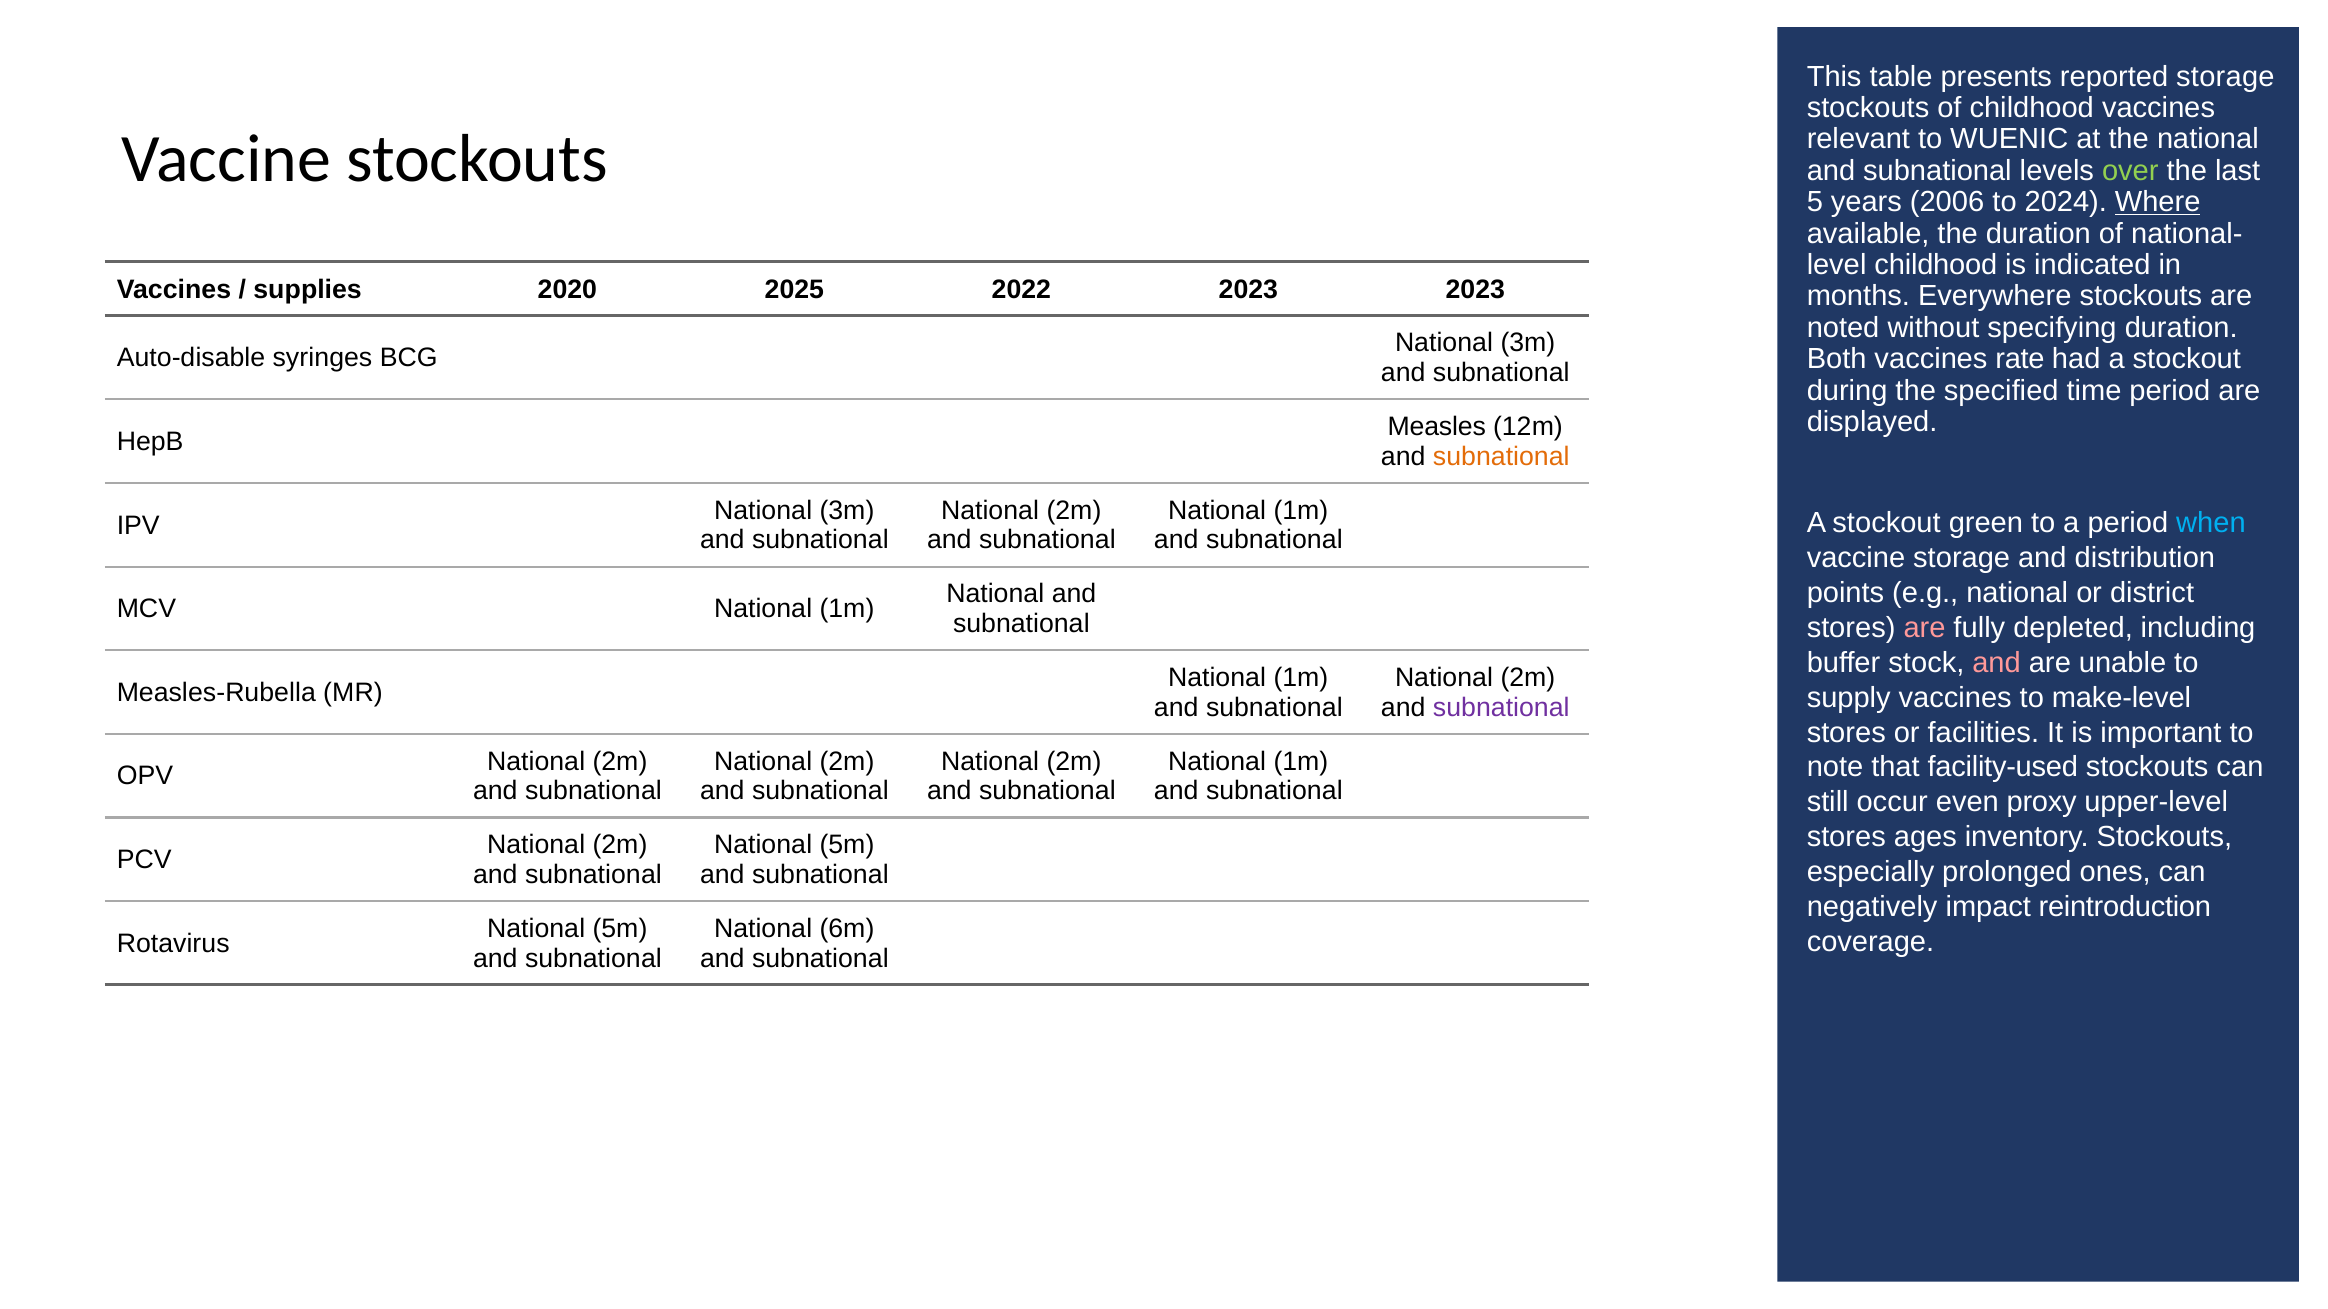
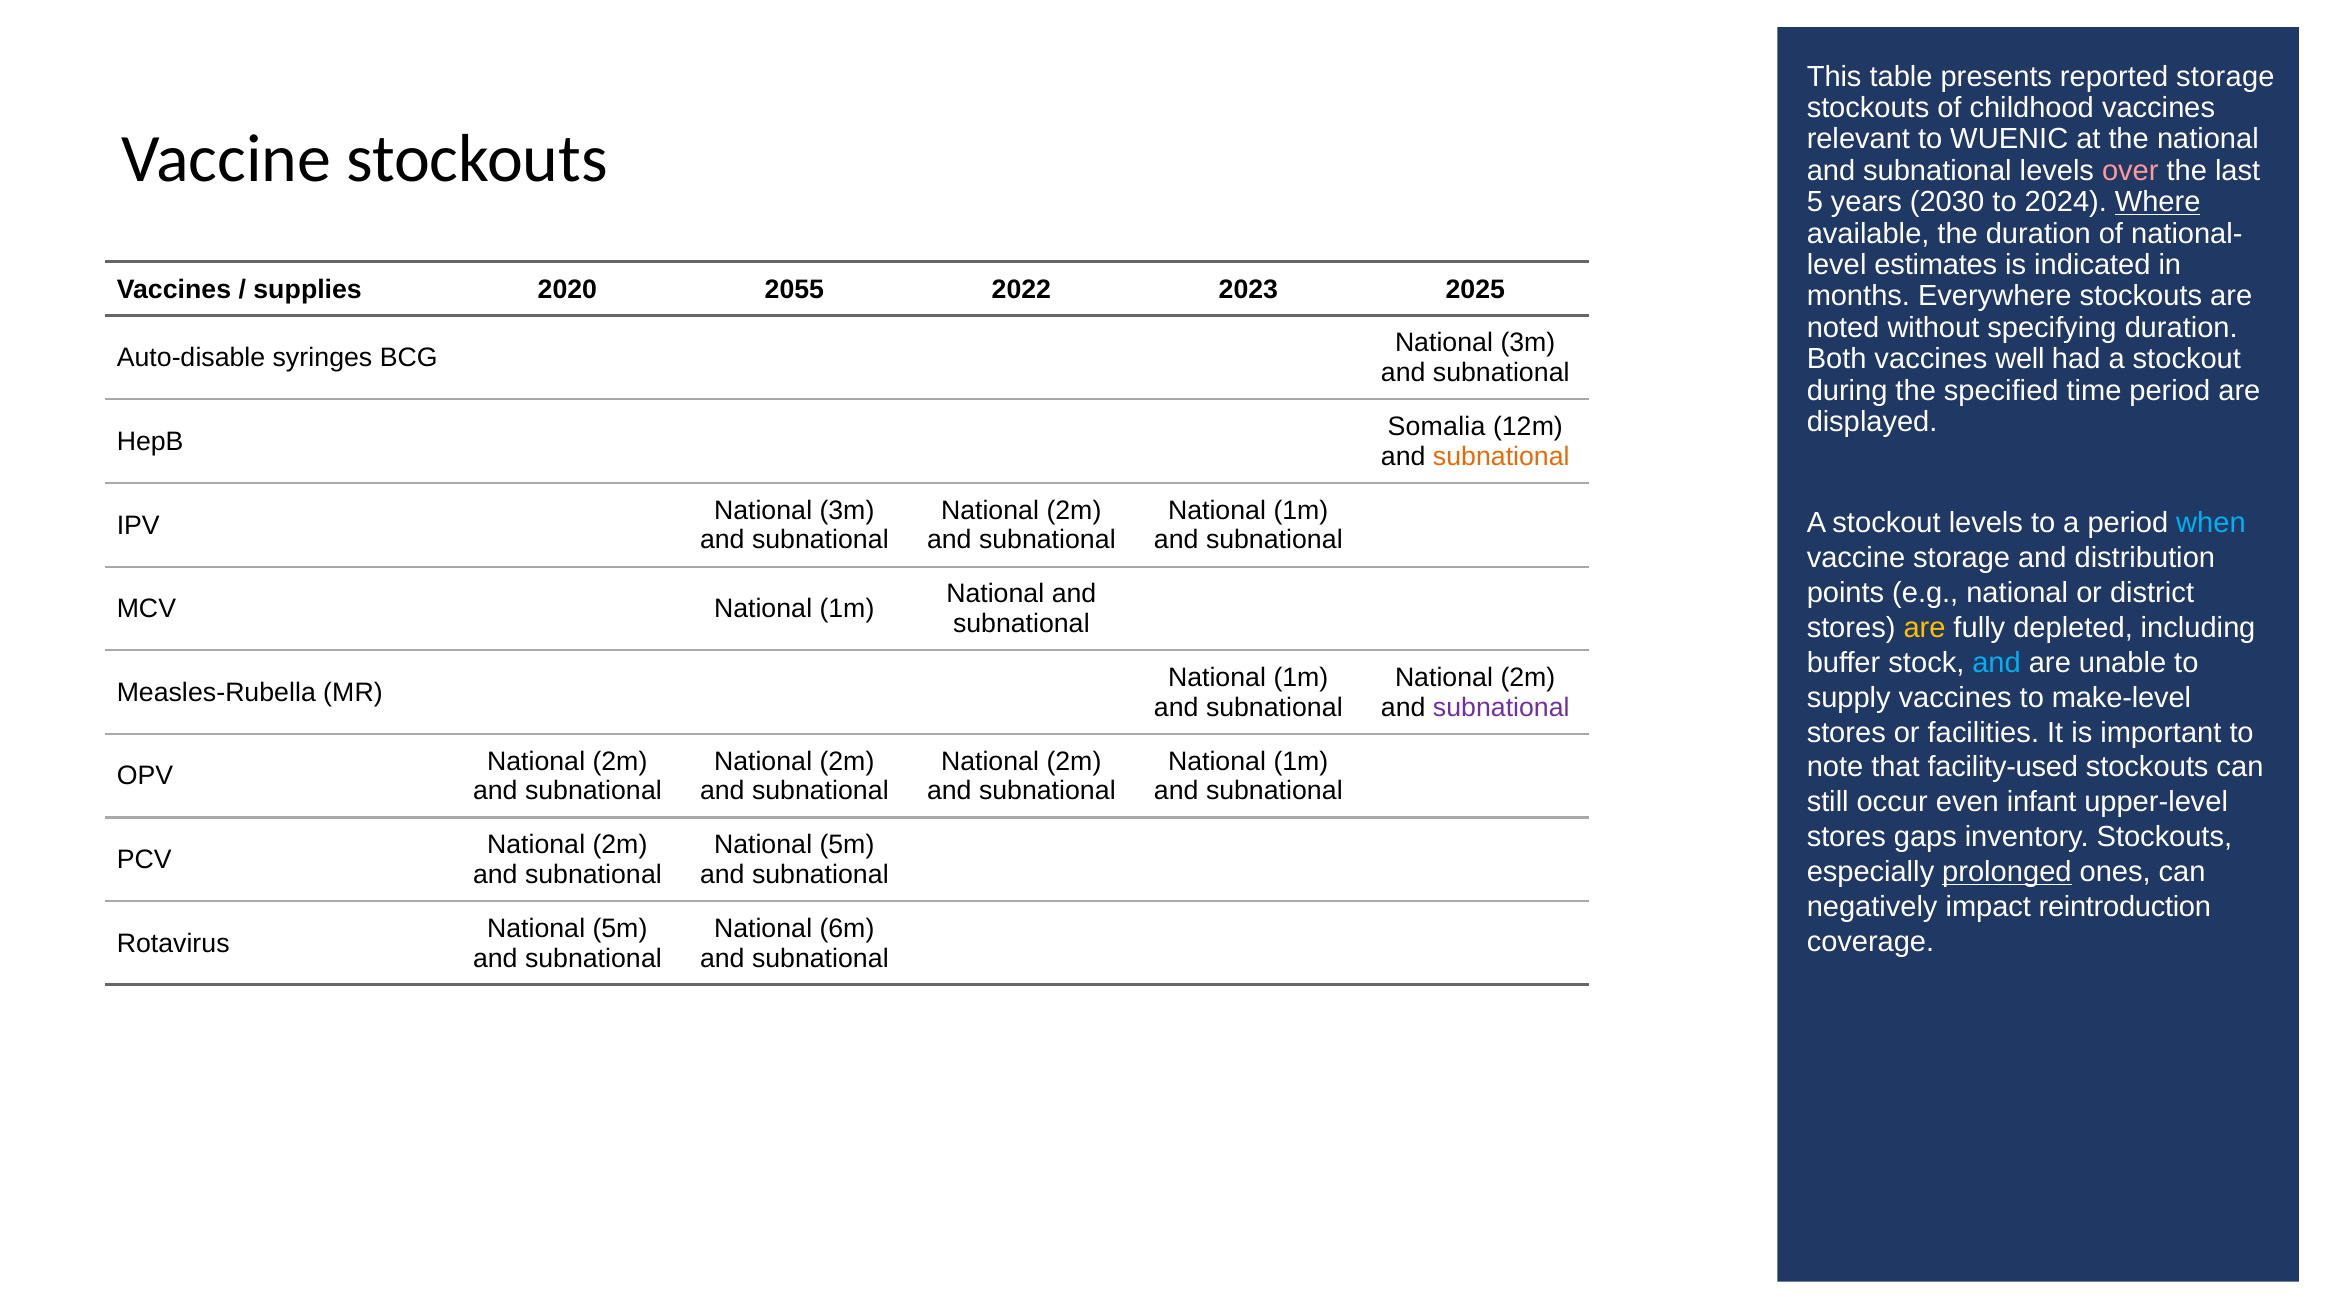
over colour: light green -> pink (2130, 171)
2006: 2006 -> 2030 (1947, 202)
childhood: childhood -> estimates (1936, 265)
2025: 2025 -> 2055 (794, 289)
2023 2023: 2023 -> 2025 (1475, 289)
rate: rate -> well (2020, 359)
Measles: Measles -> Somalia (1437, 427)
stockout green: green -> levels (1986, 523)
are colour: pink -> yellow (1925, 628)
and colour: pink -> light blue (1997, 663)
proxy: proxy -> infant (2042, 803)
ages: ages -> gaps (1925, 837)
prolonged underline: none -> present (2007, 872)
